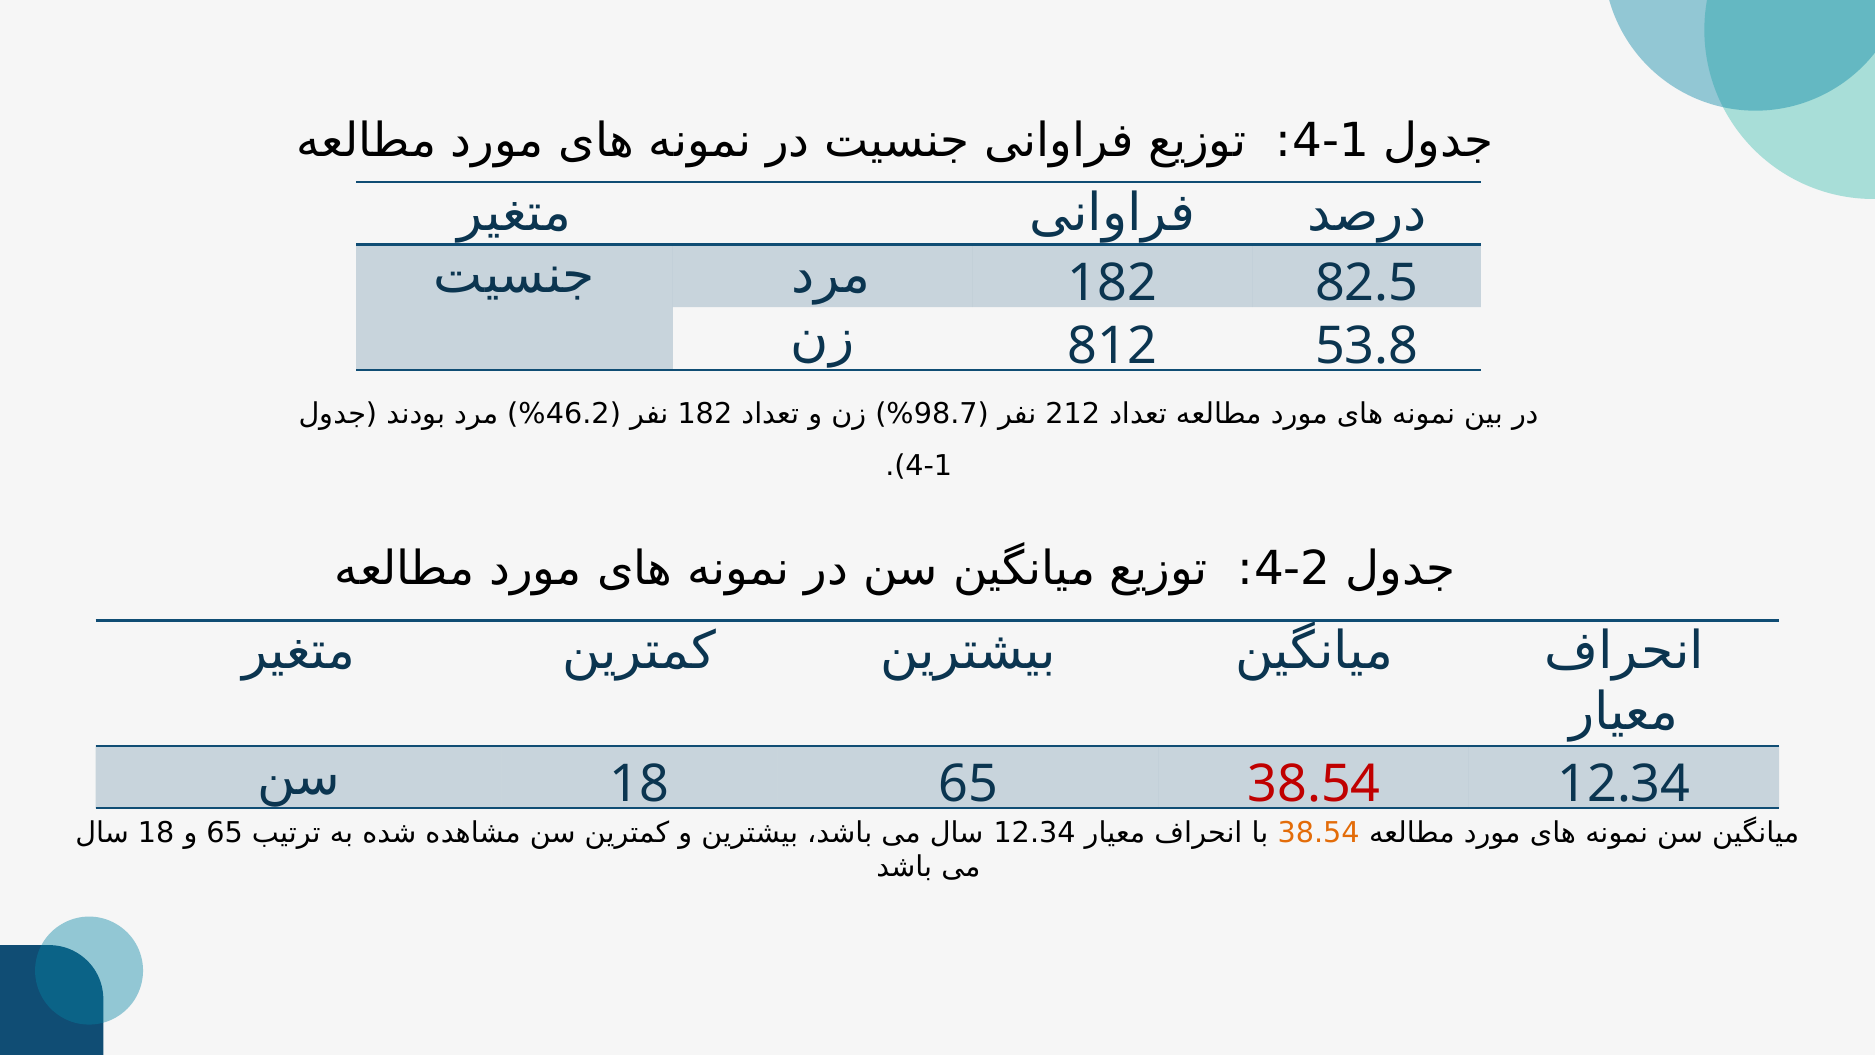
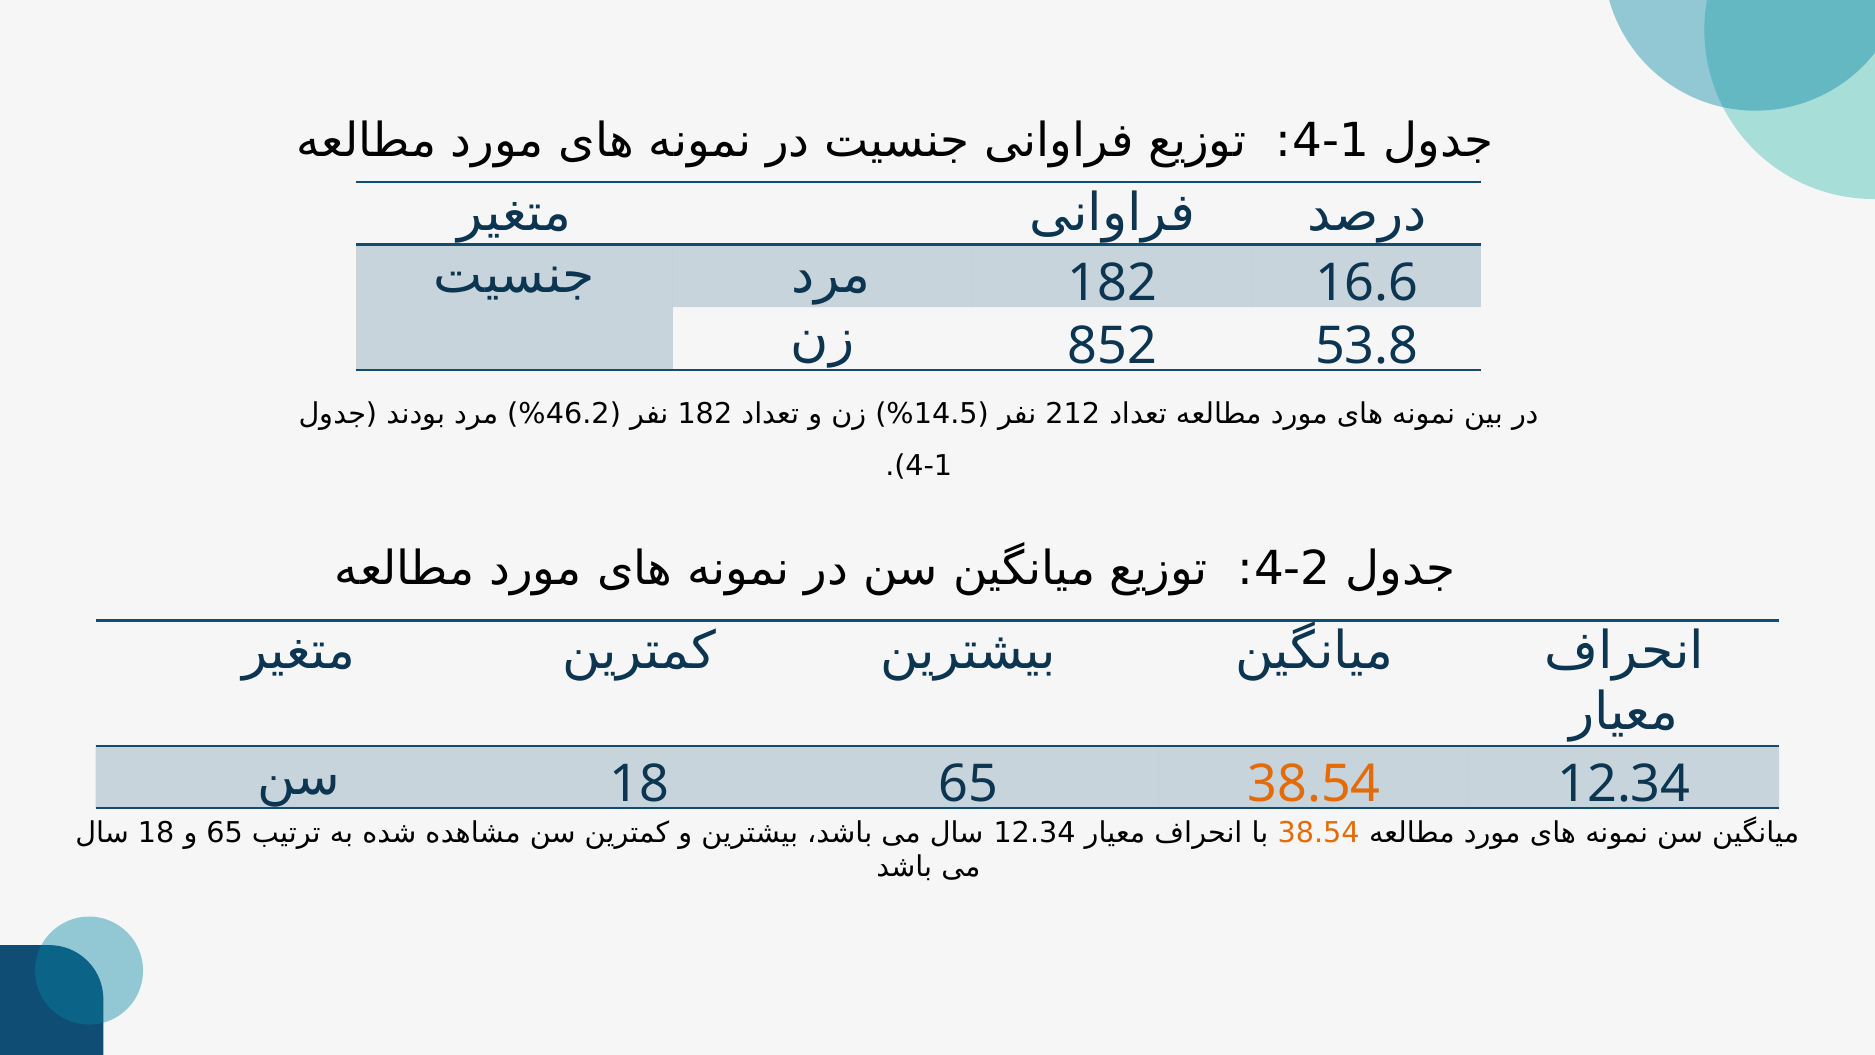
82.5: 82.5 -> 16.6 (1367, 283)
812: 812 -> 852 (1112, 346)
98.7: 98.7 -> 14.5 (946, 414)
38.54 colour: red -> orange (1314, 784)
